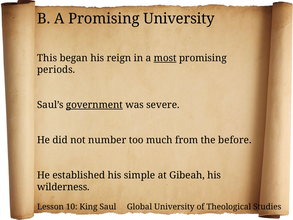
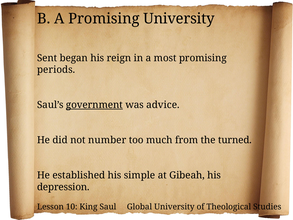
This: This -> Sent (47, 58)
most underline: present -> none (165, 58)
severe: severe -> advice (163, 105)
before: before -> turned (235, 140)
wilderness: wilderness -> depression (63, 187)
